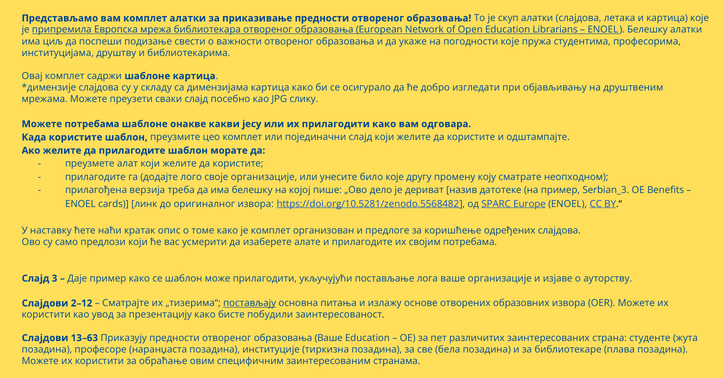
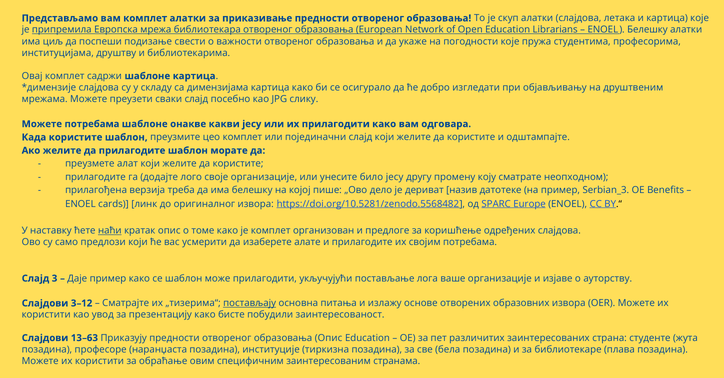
било које: које -> јесу (395, 177)
наћи underline: none -> present (110, 231)
2–12: 2–12 -> 3–12 (82, 303)
образовања Ваше: Ваше -> Опис (329, 338)
